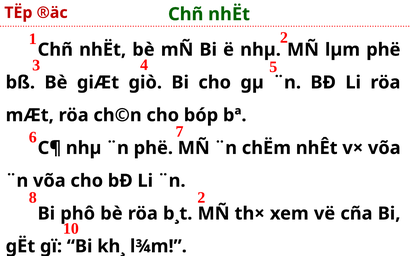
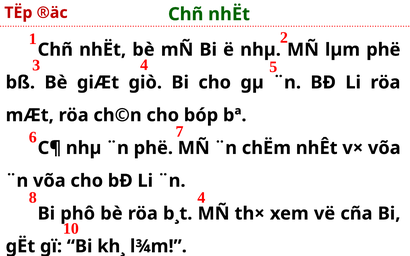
8 2: 2 -> 4 (201, 198)
